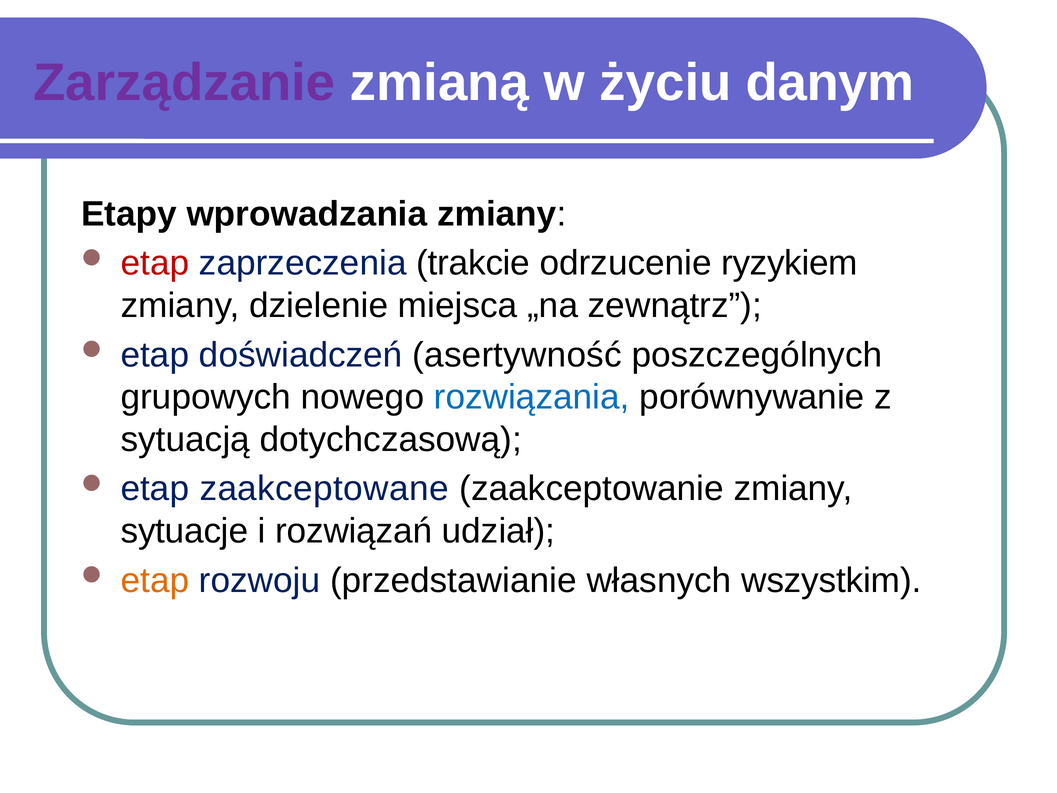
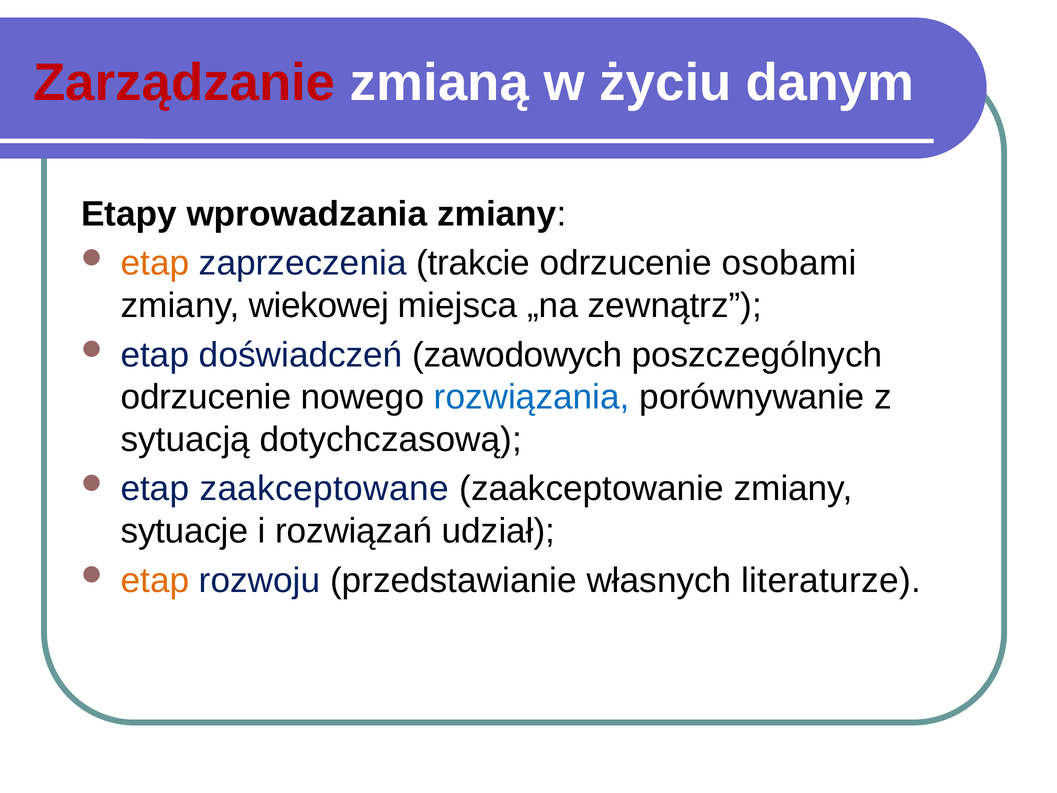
Zarządzanie colour: purple -> red (184, 83)
etap colour: red -> orange (155, 263)
ryzykiem: ryzykiem -> osobami (789, 263)
dzielenie: dzielenie -> wiekowej (319, 305)
asertywność: asertywność -> zawodowych (517, 355)
grupowych: grupowych -> odrzucenie (206, 397)
wszystkim: wszystkim -> literaturze (831, 580)
